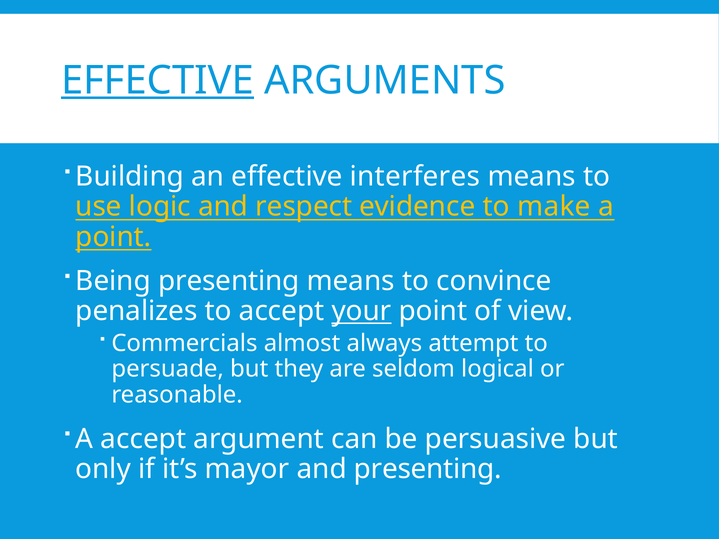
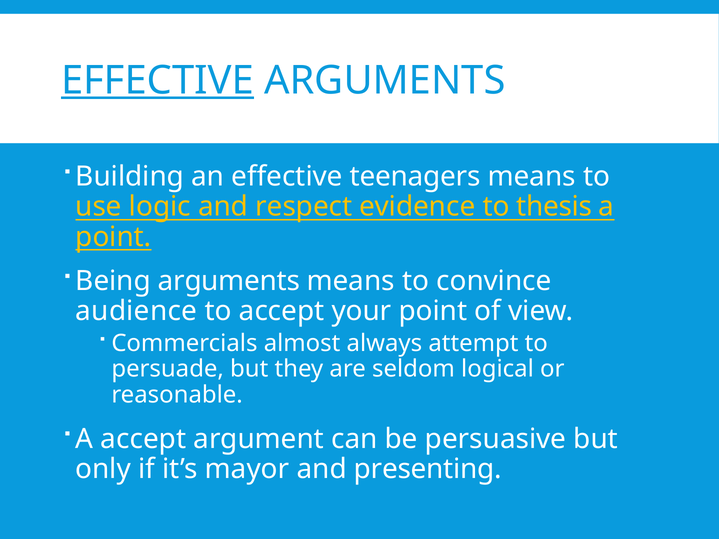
interferes: interferes -> teenagers (415, 177)
make: make -> thesis (554, 207)
Being presenting: presenting -> arguments (229, 281)
penalizes: penalizes -> audience (136, 311)
your underline: present -> none (361, 311)
